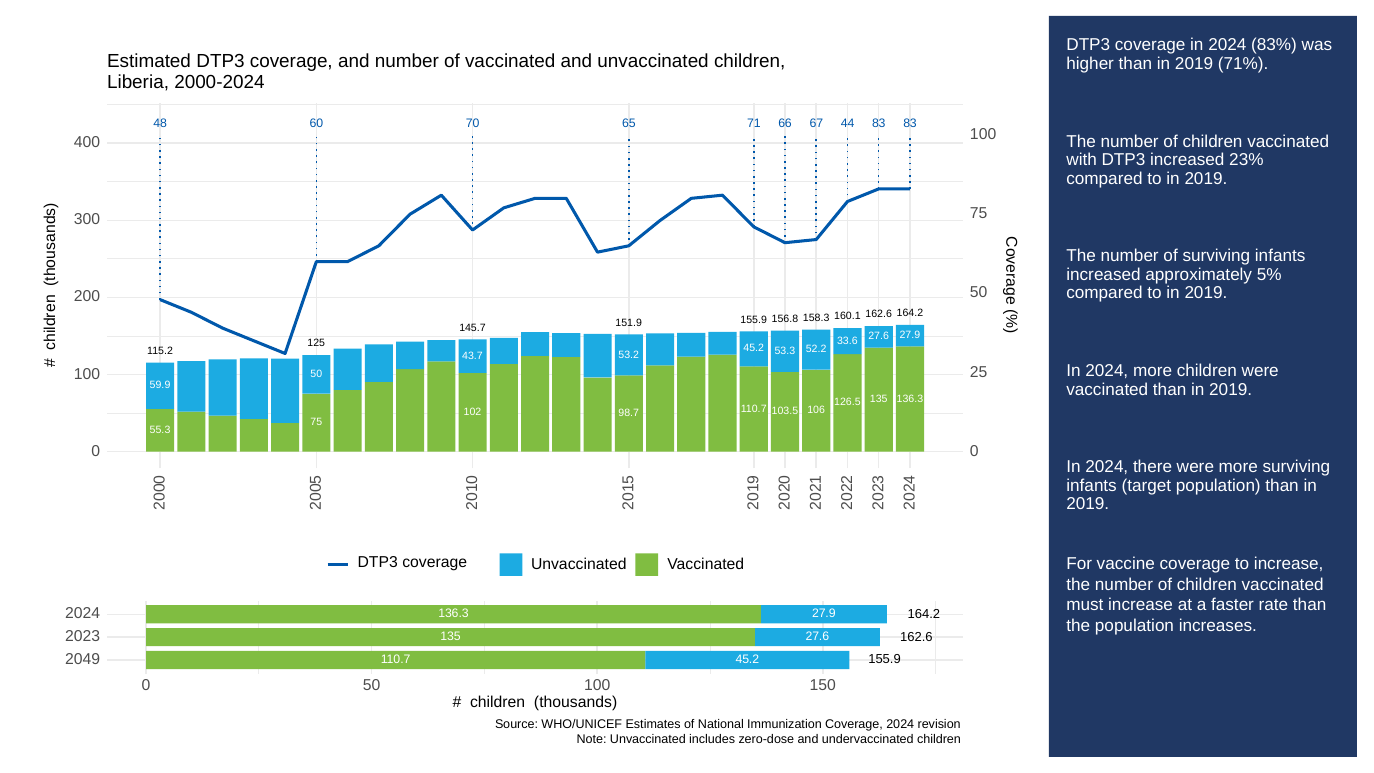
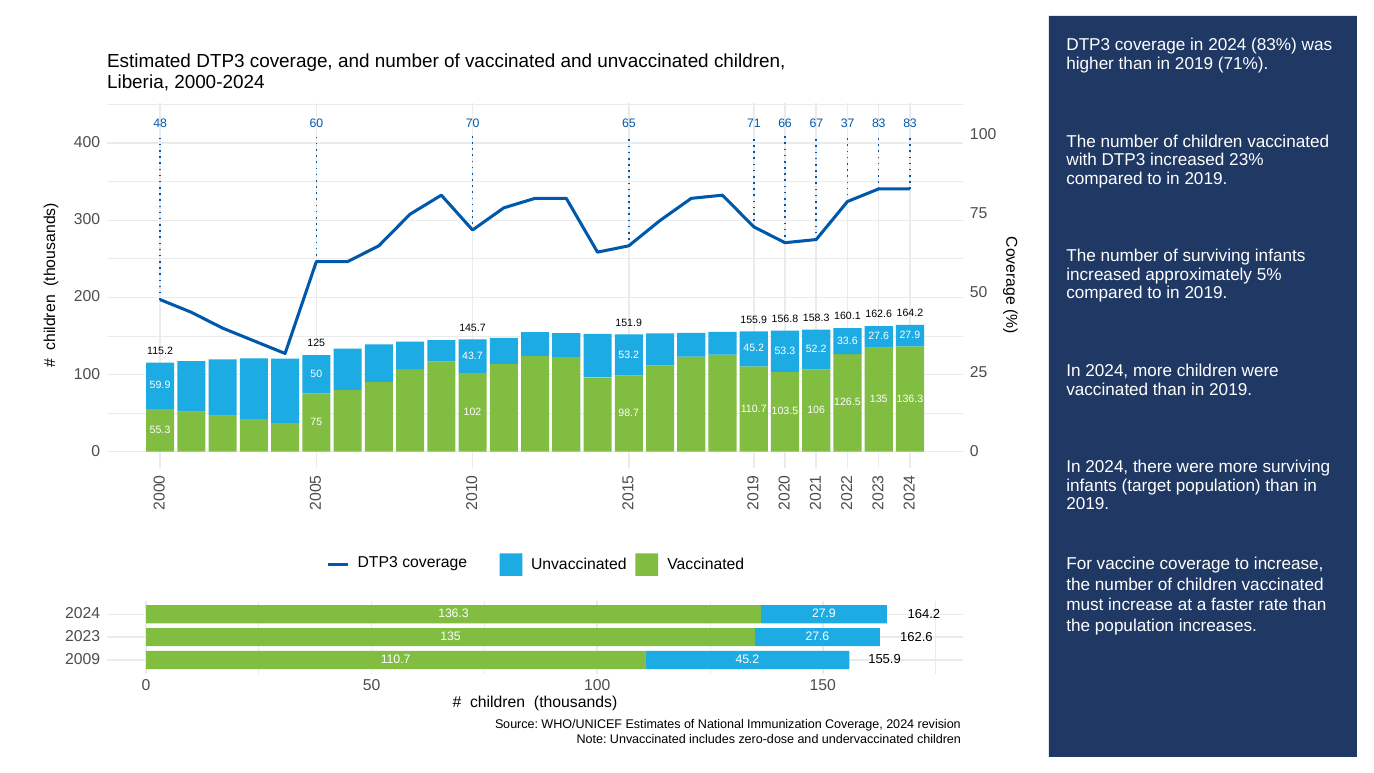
44: 44 -> 37 (848, 124)
2049: 2049 -> 2009 (83, 659)
